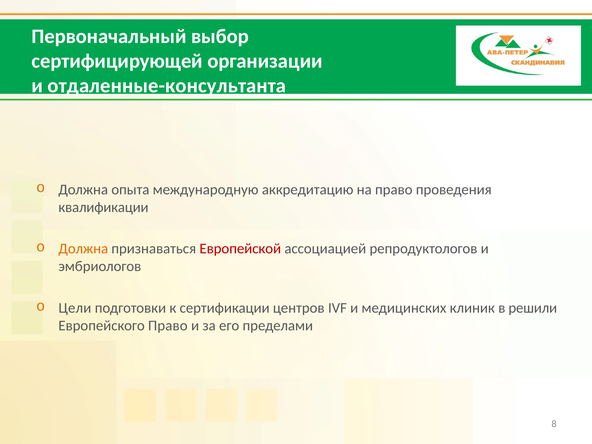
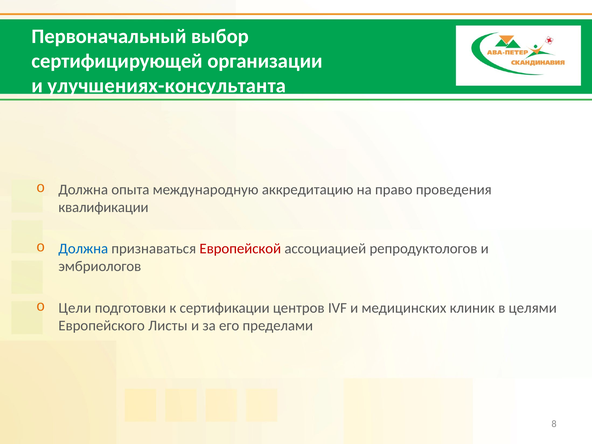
отдаленные-консультанта: отдаленные-консультанта -> улучшениях-консультанта (167, 86)
Должна colour: orange -> blue (83, 249)
решили: решили -> целями (533, 308)
Европейского Право: Право -> Листы (168, 326)
